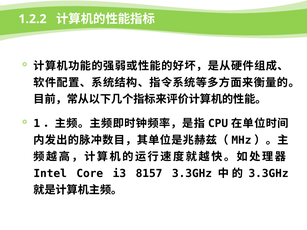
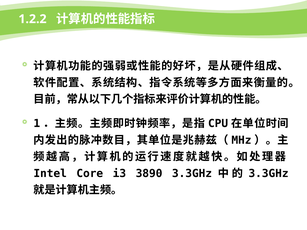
8157: 8157 -> 3890 (149, 174)
